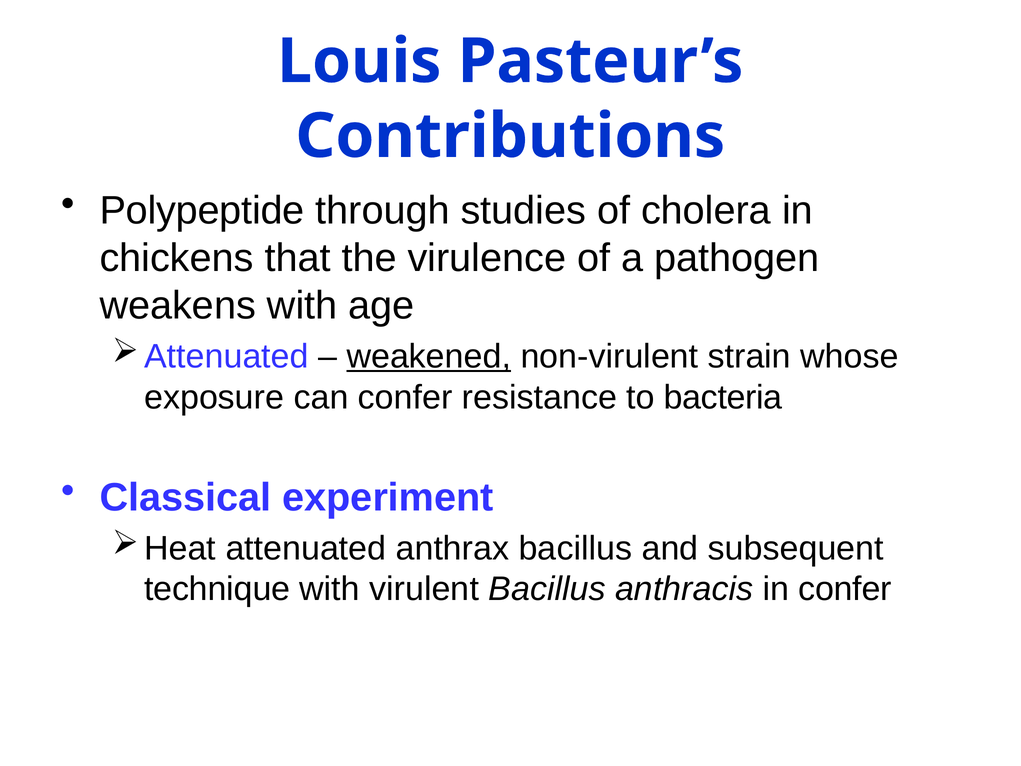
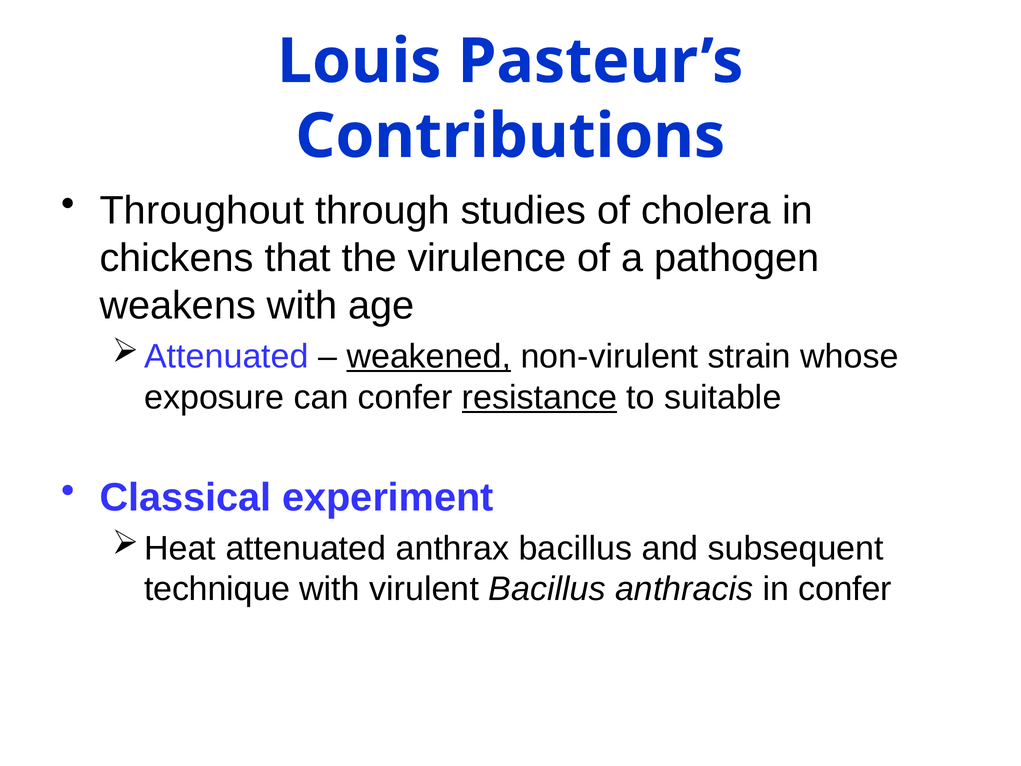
Polypeptide: Polypeptide -> Throughout (202, 210)
resistance underline: none -> present (539, 397)
bacteria: bacteria -> suitable (723, 397)
